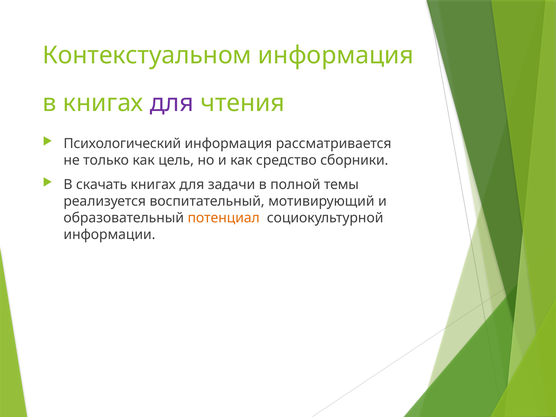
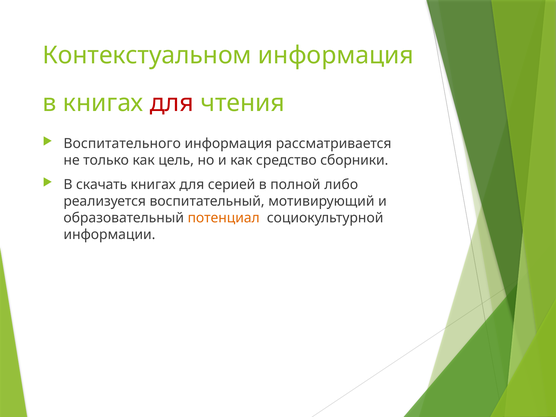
для colour: purple -> red (172, 103)
Психологический: Психологический -> Воспитательного (122, 143)
задачи: задачи -> серией (232, 185)
темы: темы -> либо (341, 185)
